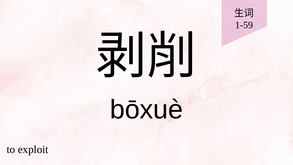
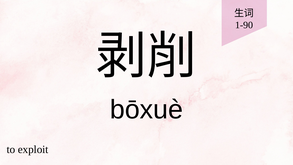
1-59: 1-59 -> 1-90 (244, 25)
